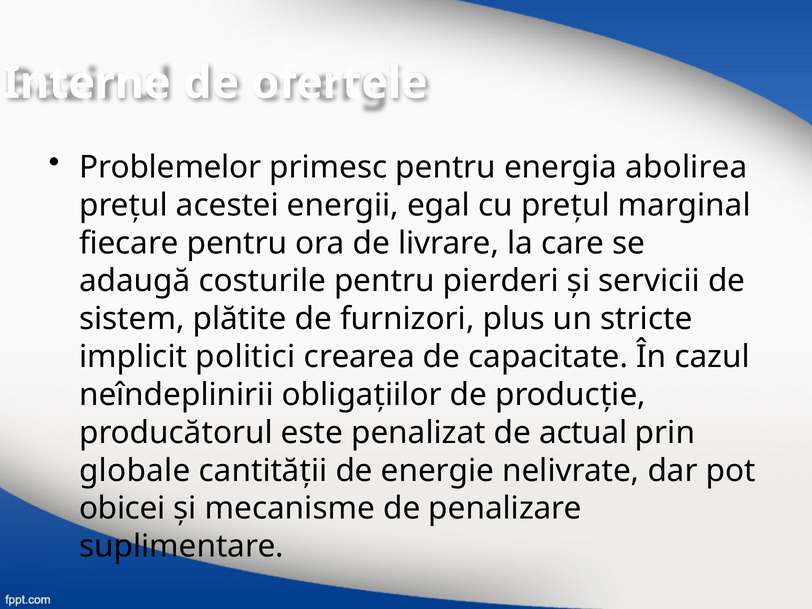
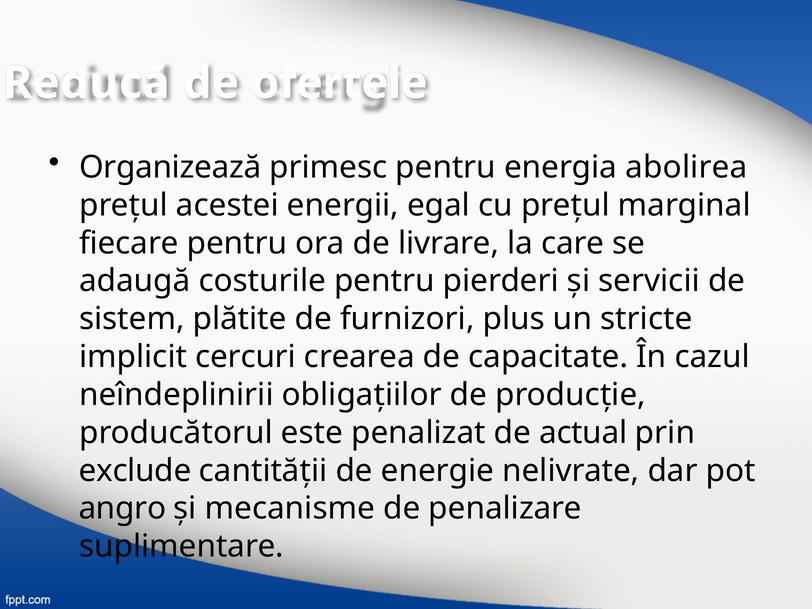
Interne: Interne -> Reducă (86, 83)
Problemelor: Problemelor -> Organizează (170, 167)
politici: politici -> cercuri (246, 357)
globale: globale -> exclude (135, 471)
obicei: obicei -> angro (122, 509)
